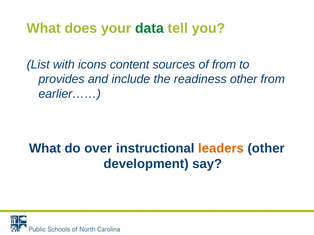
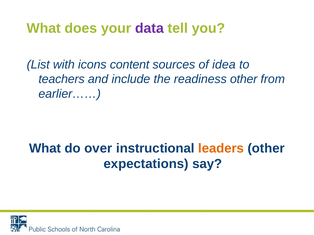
data colour: green -> purple (150, 28)
of from: from -> idea (224, 65)
provides: provides -> teachers (62, 79)
development: development -> expectations (146, 164)
